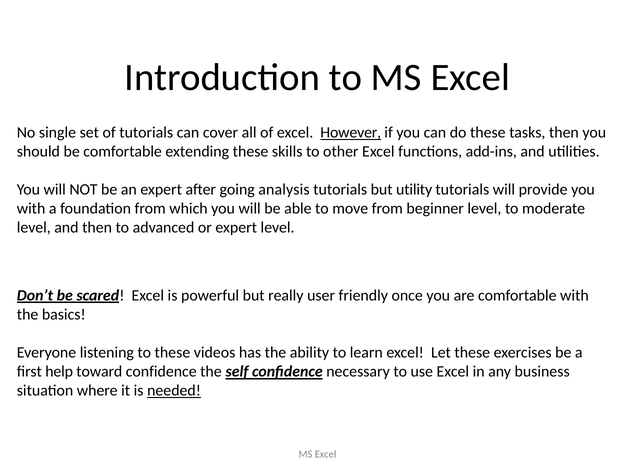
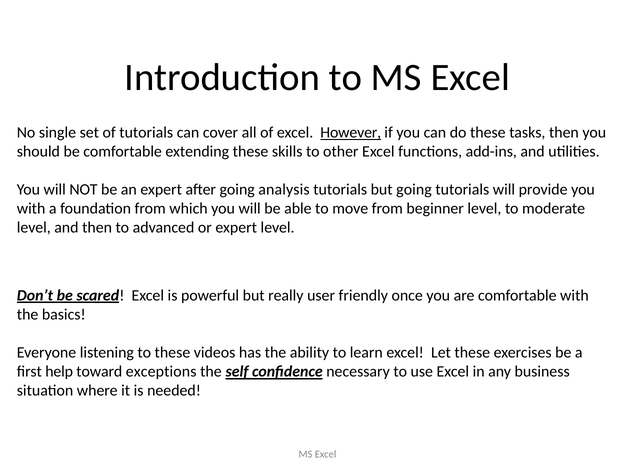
but utility: utility -> going (414, 190)
toward confidence: confidence -> exceptions (161, 372)
needed underline: present -> none (174, 391)
